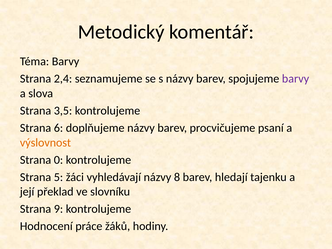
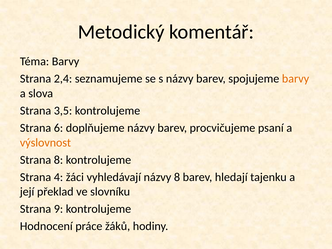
barvy colour: purple -> orange (296, 79)
Strana 0: 0 -> 8 (58, 160)
5: 5 -> 4 (58, 177)
